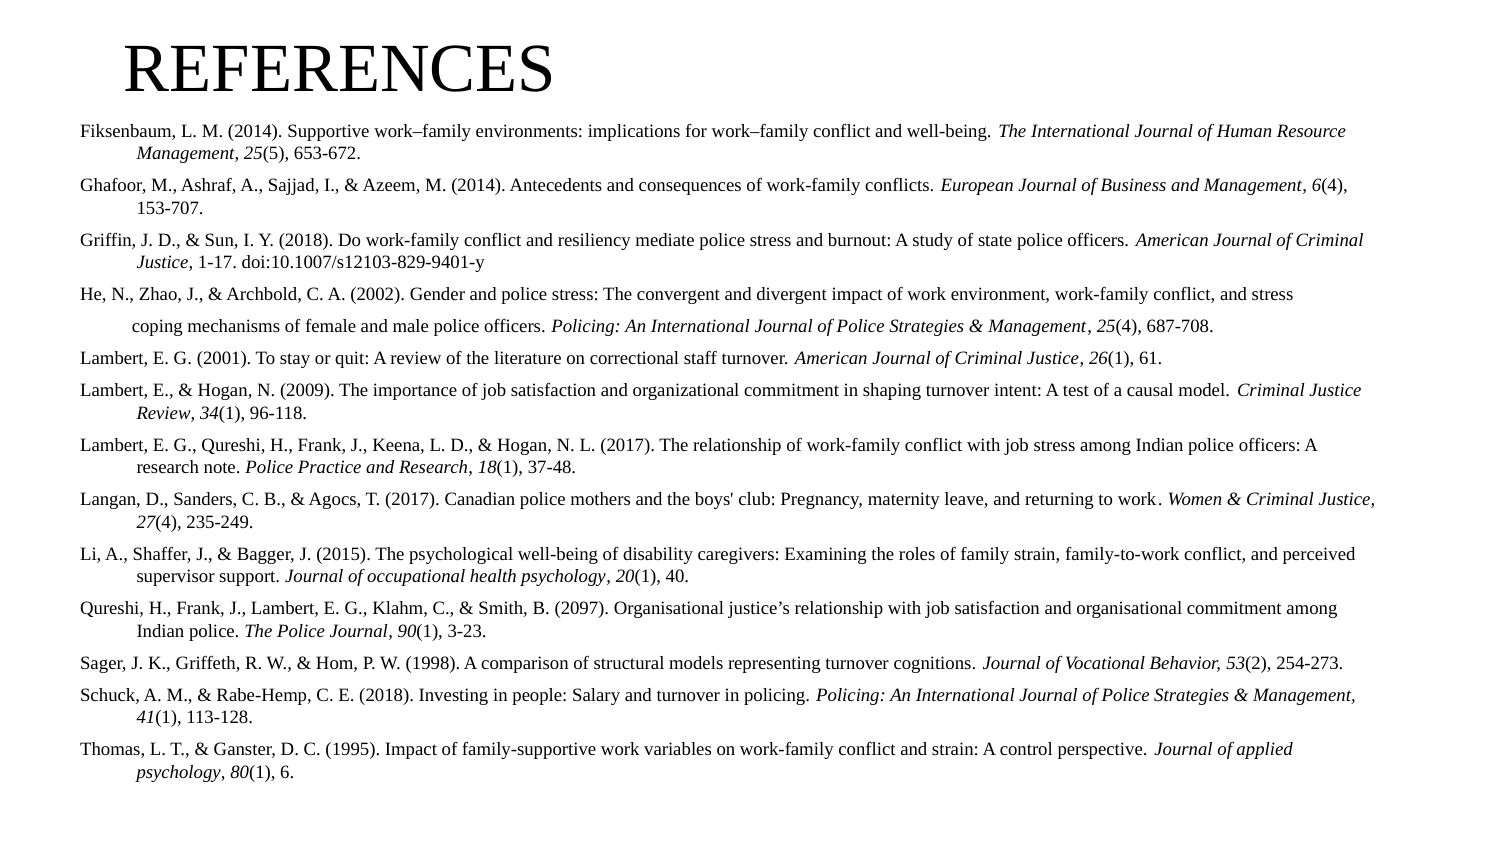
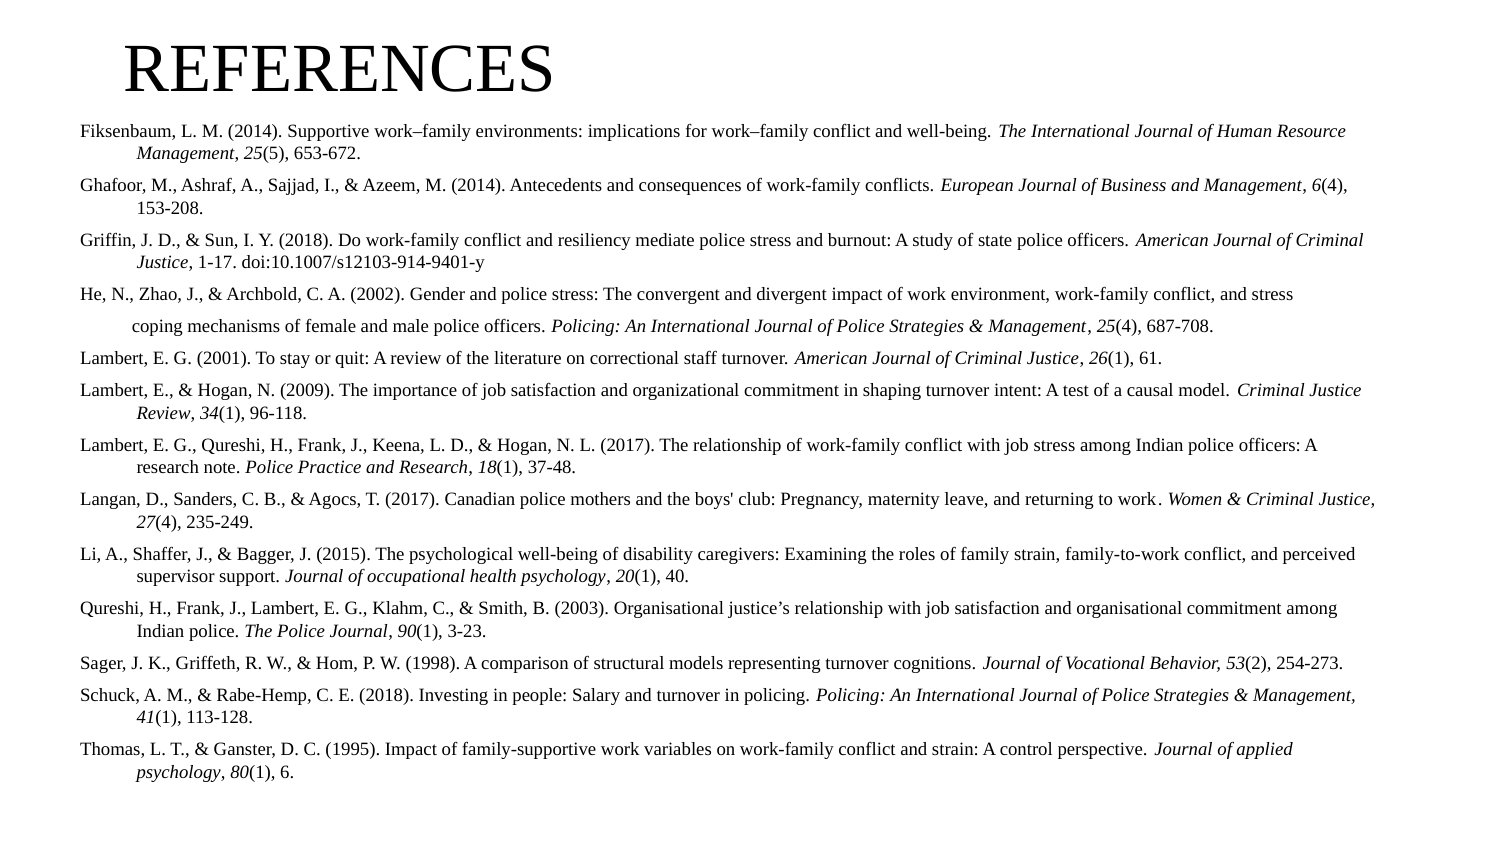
153-707: 153-707 -> 153-208 (170, 208)
doi:10.1007/s12103-829-9401-y: doi:10.1007/s12103-829-9401-y -> doi:10.1007/s12103-914-9401-y (363, 262)
2097: 2097 -> 2003 (582, 608)
